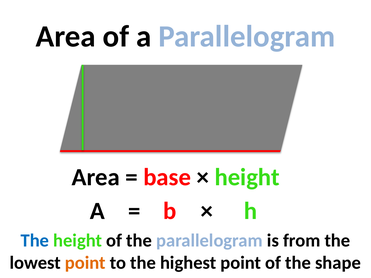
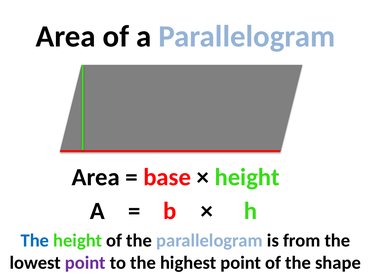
point colour: orange -> purple (85, 263)
